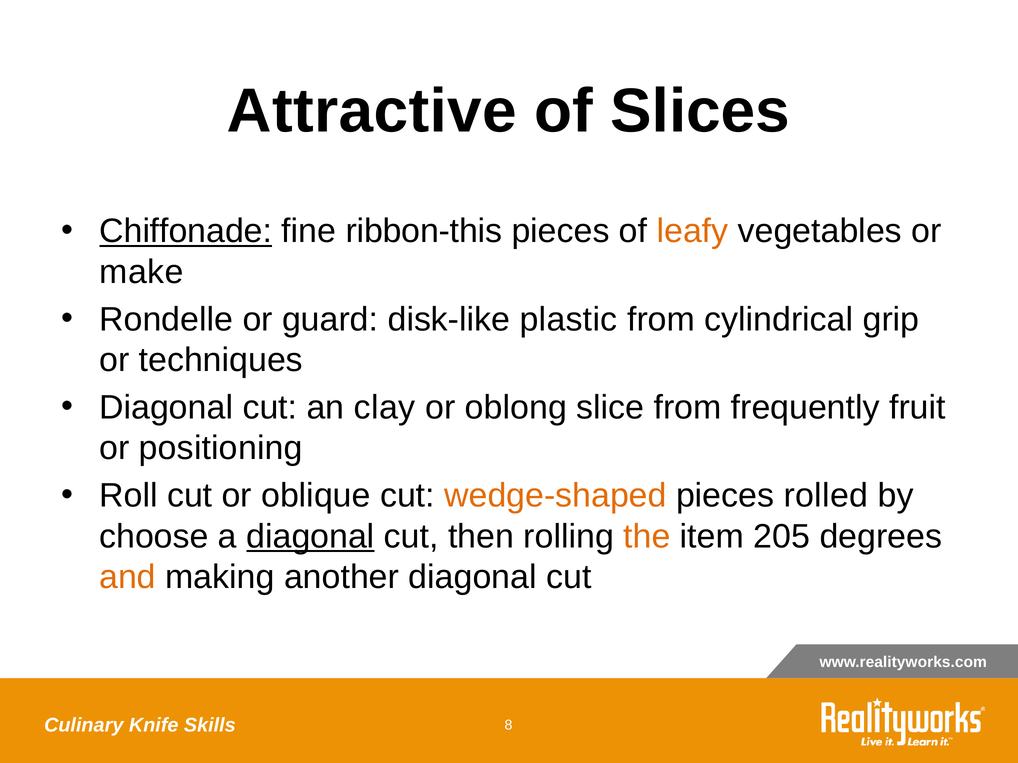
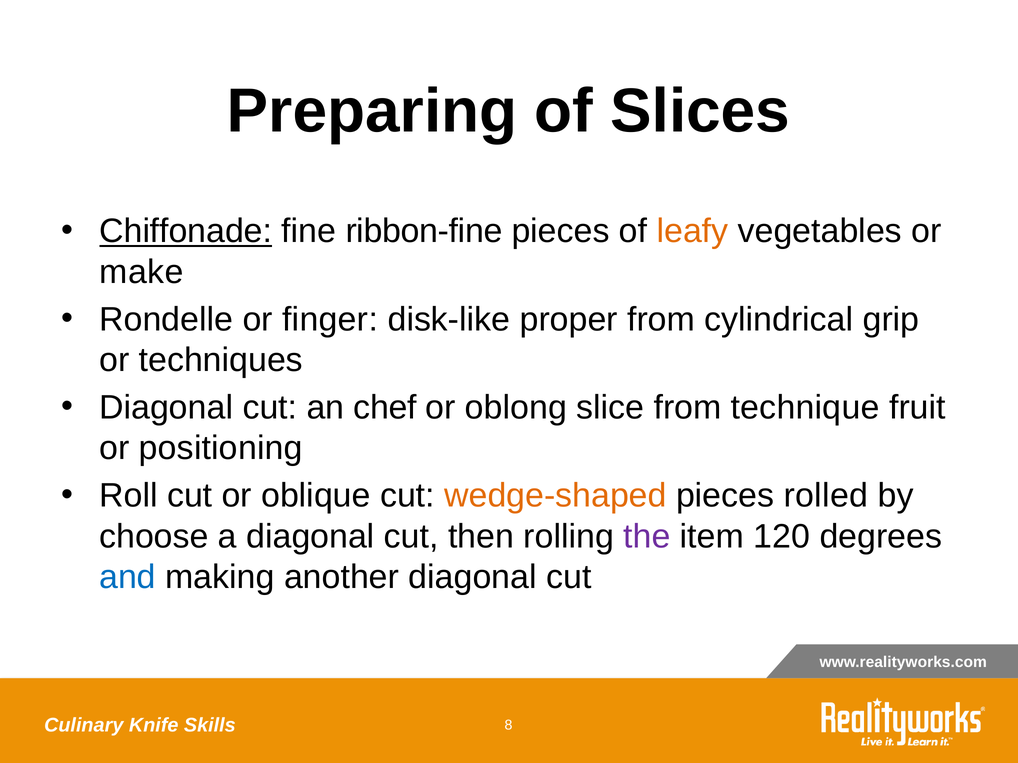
Attractive: Attractive -> Preparing (372, 111)
ribbon-this: ribbon-this -> ribbon-fine (424, 231)
guard: guard -> finger (330, 320)
plastic: plastic -> proper (569, 320)
clay: clay -> chef (385, 408)
frequently: frequently -> technique (805, 408)
diagonal underline: present -> none (310, 537)
the colour: orange -> purple (647, 537)
205: 205 -> 120 (782, 537)
and colour: orange -> blue (128, 578)
